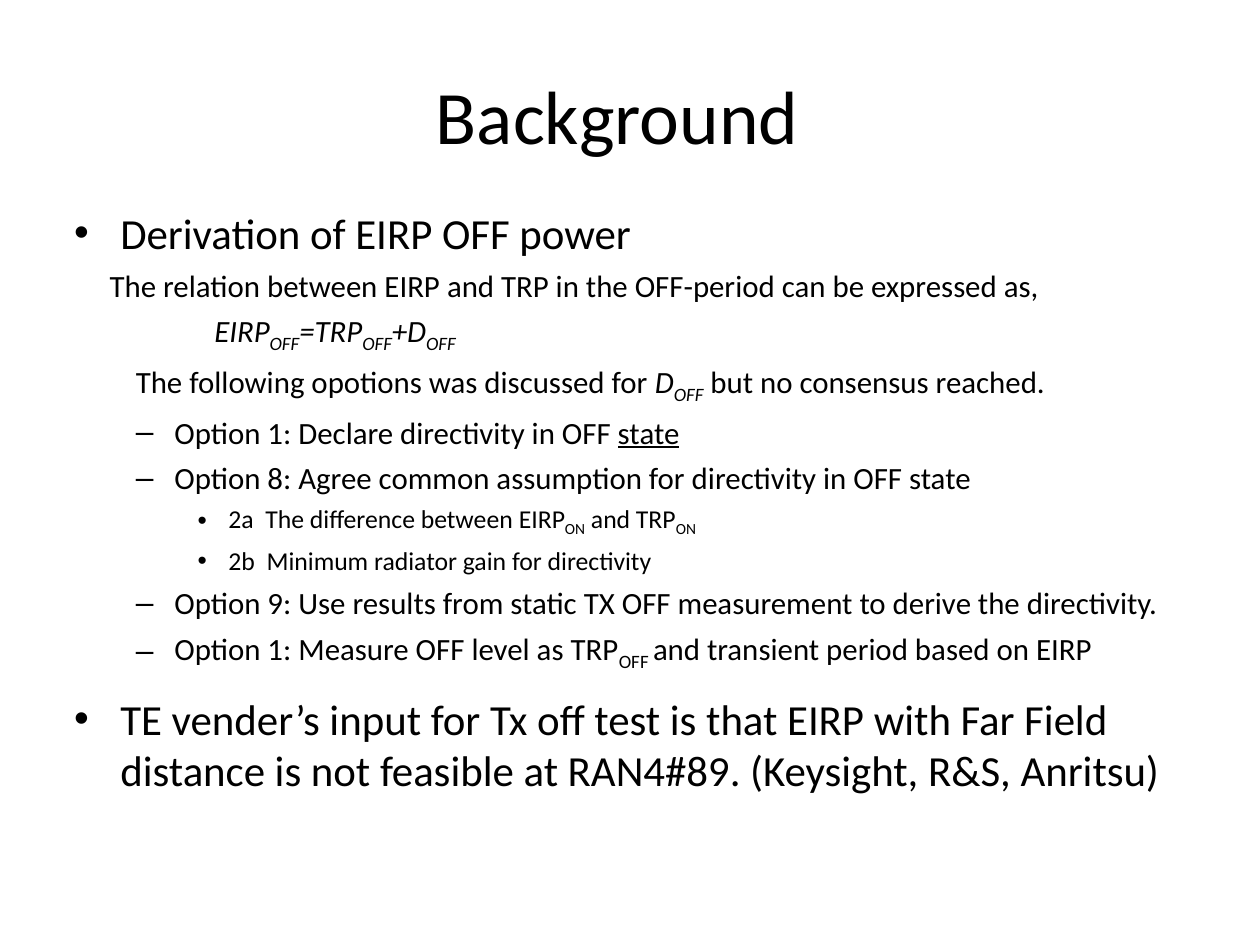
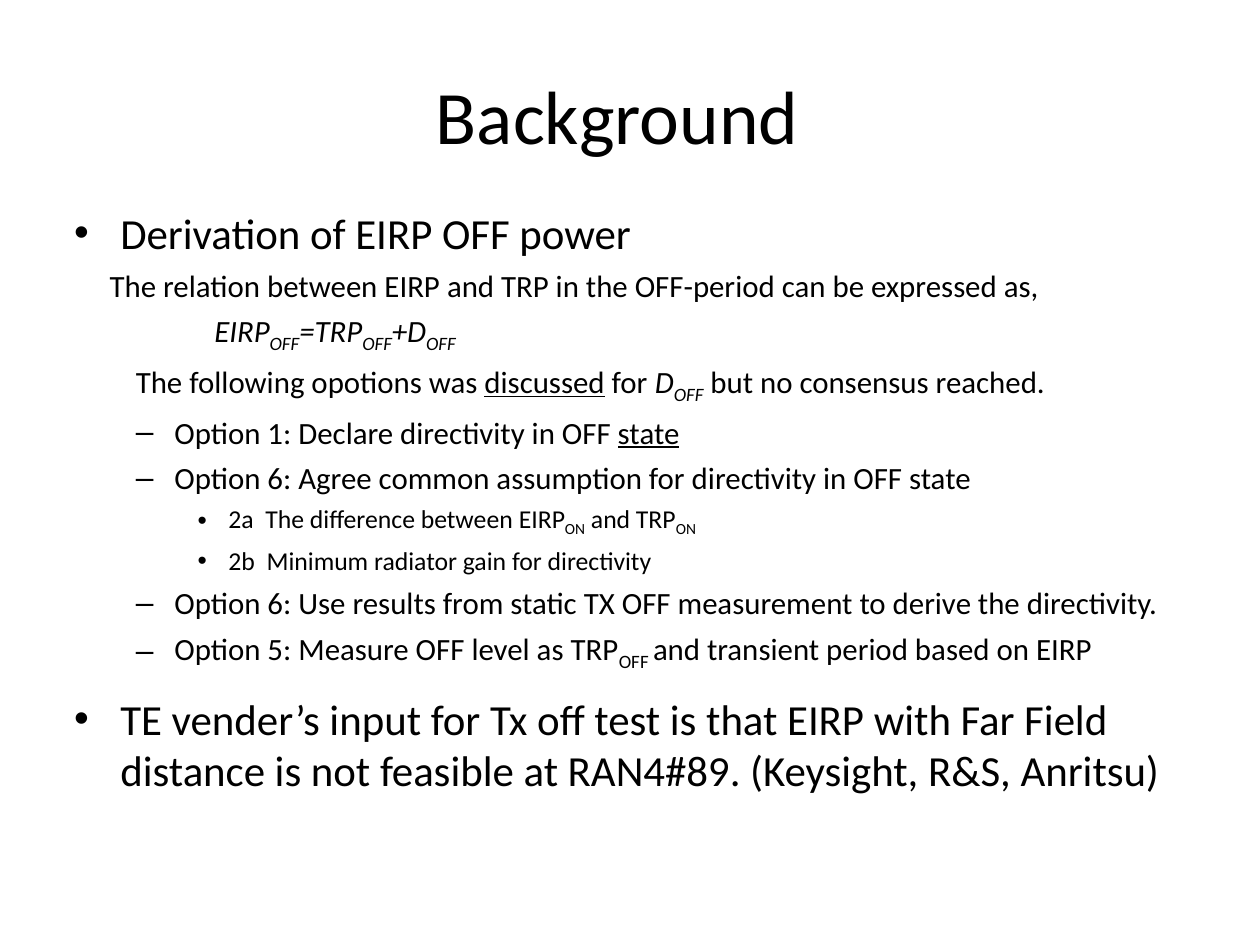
discussed underline: none -> present (545, 383)
8: 8 -> 6 (279, 479)
9: 9 -> 6 (279, 605)
1: 1 -> 5 (279, 650)
